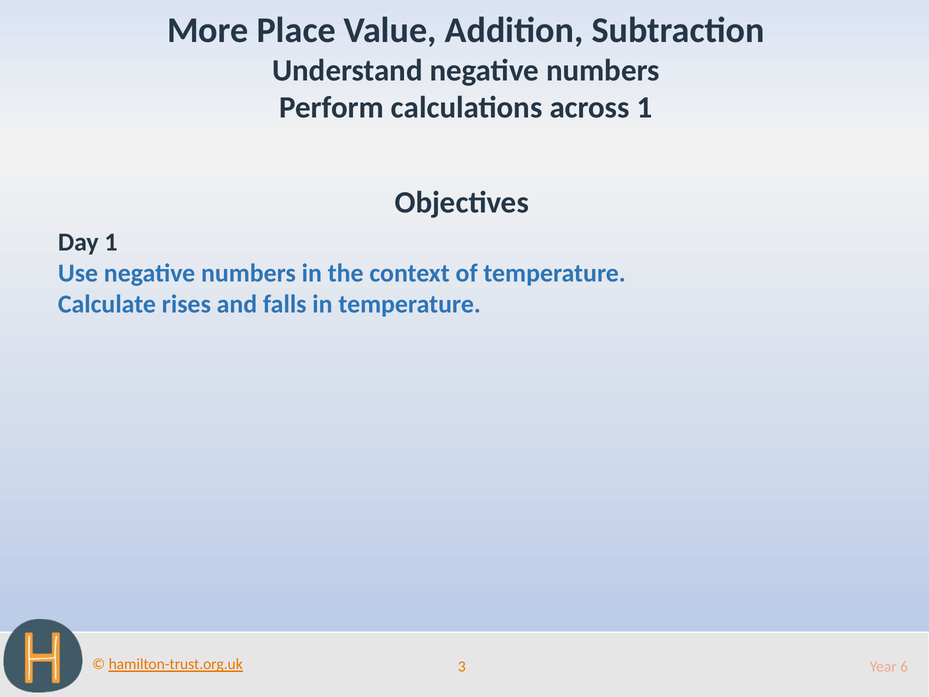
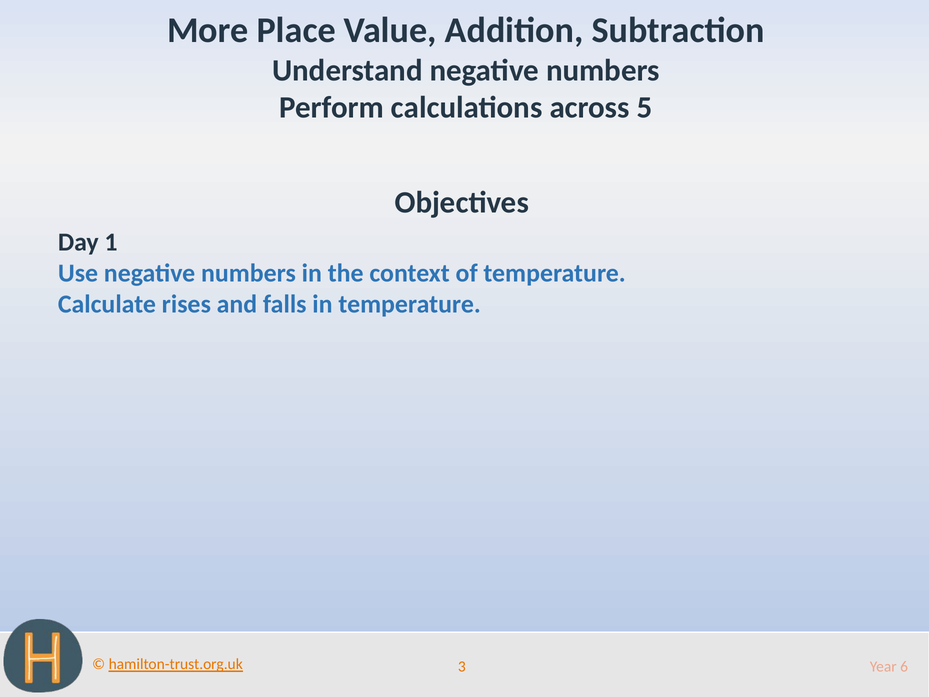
across 1: 1 -> 5 (644, 108)
